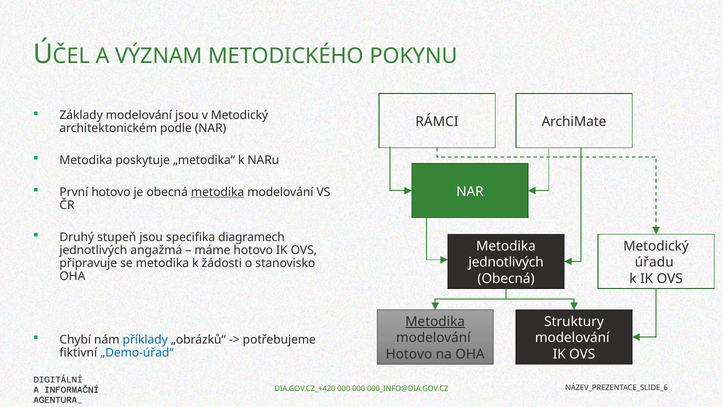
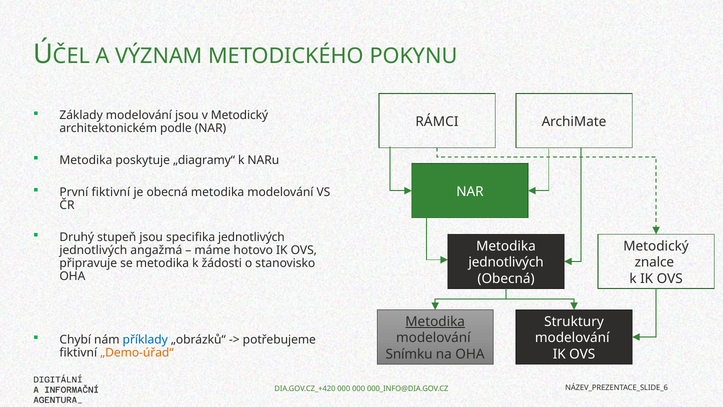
„metodika“: „metodika“ -> „diagramy“ (204, 160)
První hotovo: hotovo -> fiktivní (111, 192)
metodika underline: present -> none (218, 192)
specifika diagramech: diagramech -> jednotlivých (251, 237)
úřadu: úřadu -> znalce (654, 262)
„Demo-úřad“ colour: blue -> orange (137, 353)
Hotovo: Hotovo -> Snímku (409, 354)
